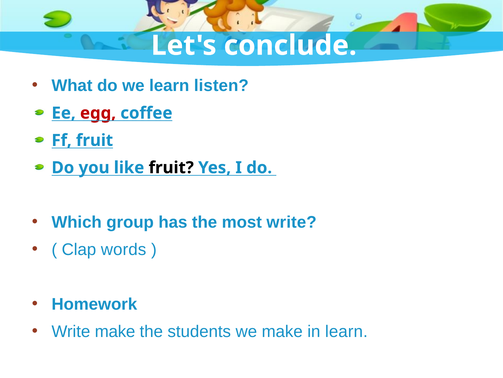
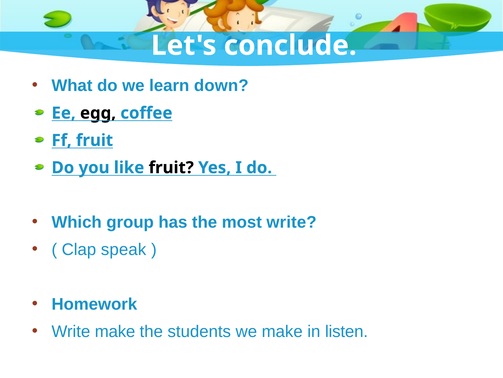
listen: listen -> down (221, 86)
egg colour: red -> black (98, 113)
words: words -> speak (124, 249)
in learn: learn -> listen (347, 331)
